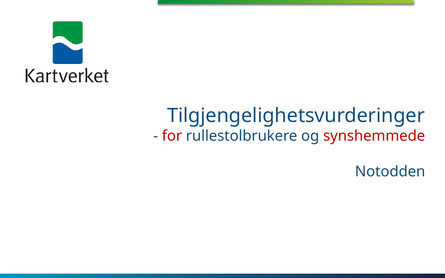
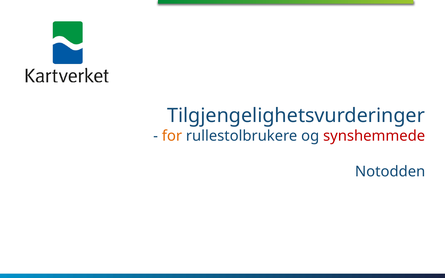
for colour: red -> orange (172, 136)
